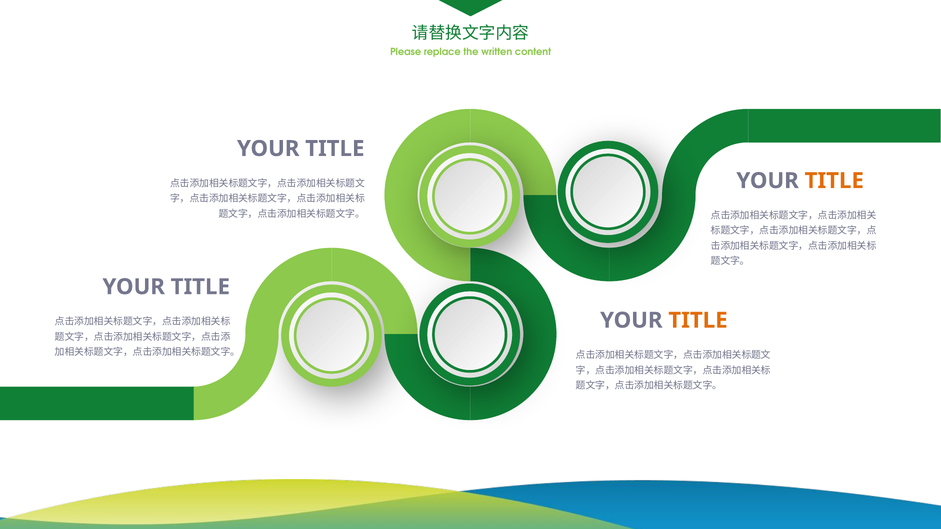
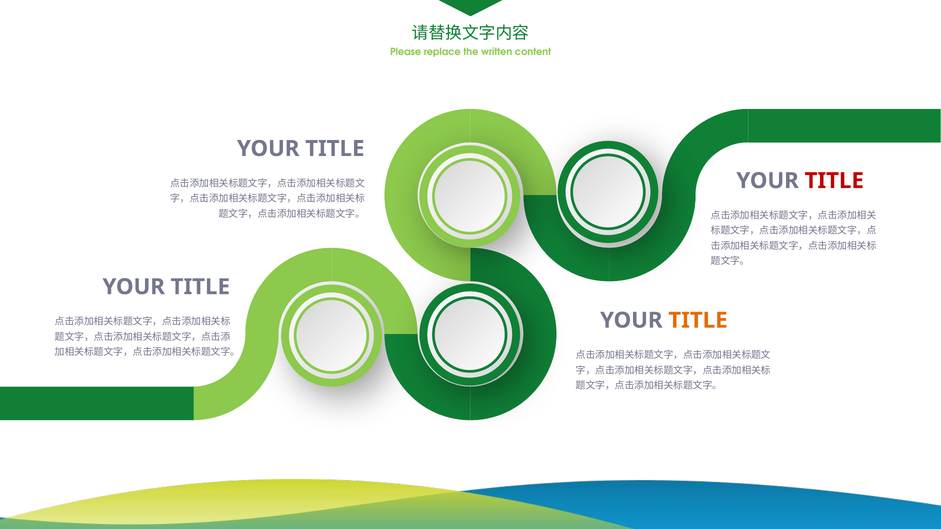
TITLE colour: orange -> red (834, 181)
